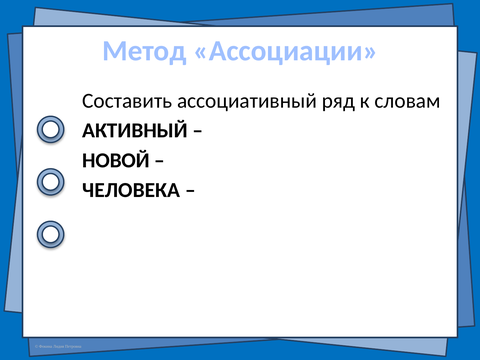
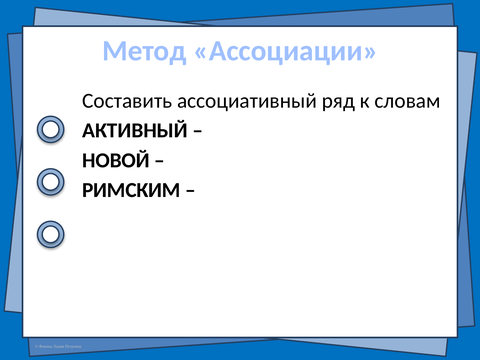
ЧЕЛОВЕКА: ЧЕЛОВЕКА -> РИМСКИМ (131, 190)
